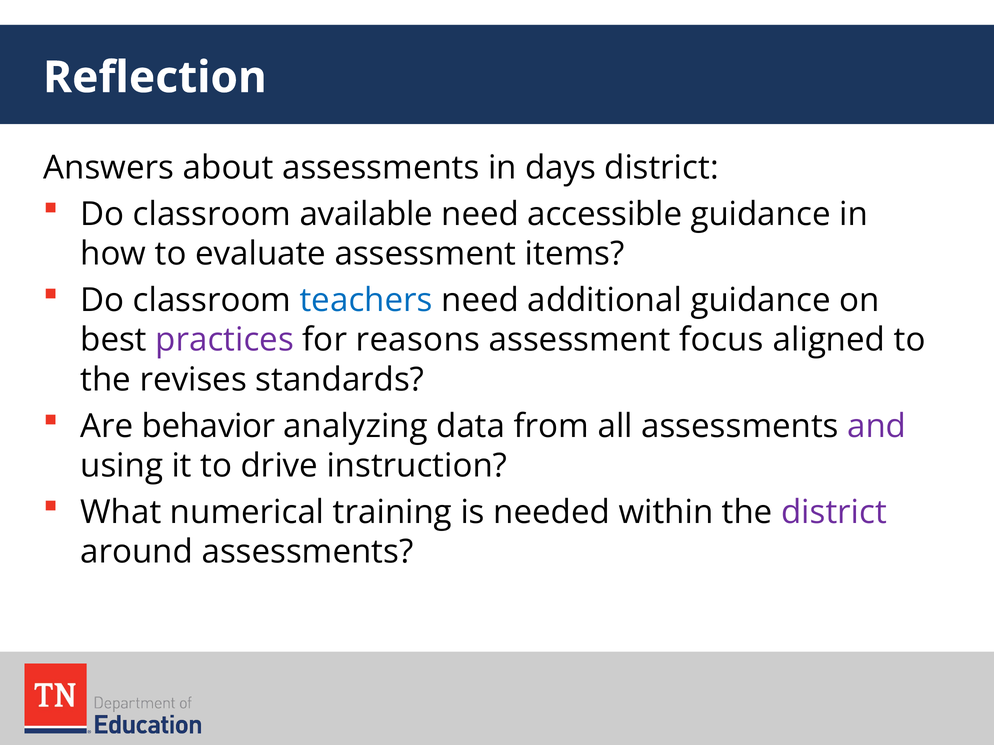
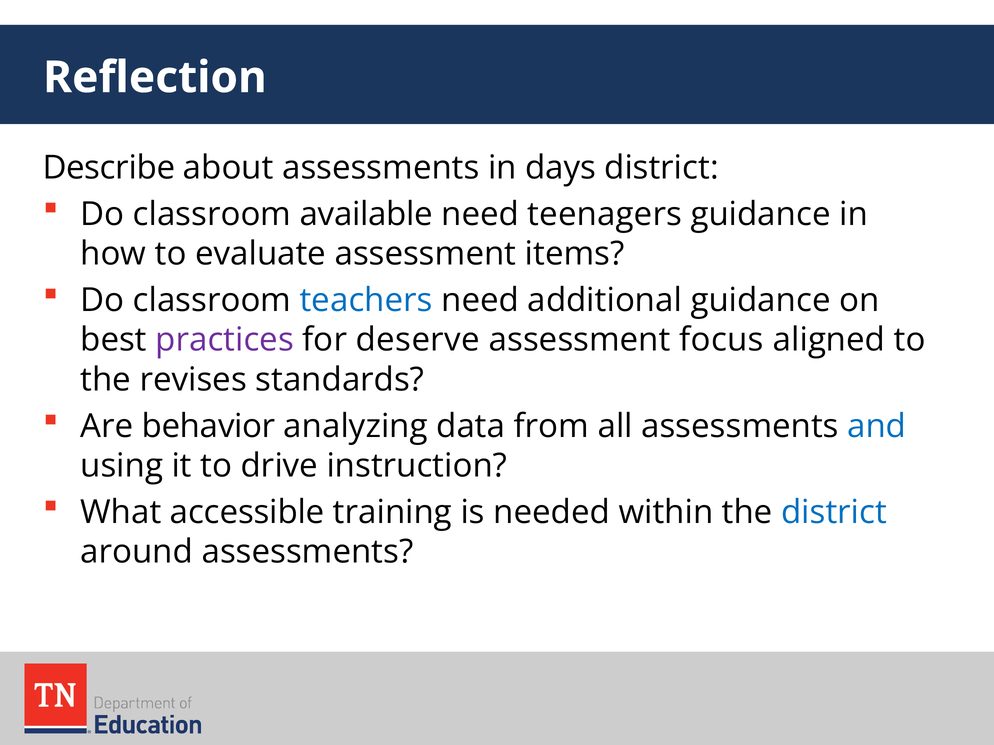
Answers: Answers -> Describe (109, 168)
accessible: accessible -> teenagers (605, 214)
reasons: reasons -> deserve (418, 340)
and colour: purple -> blue (877, 426)
numerical: numerical -> accessible (247, 513)
district colour: purple -> blue (834, 513)
